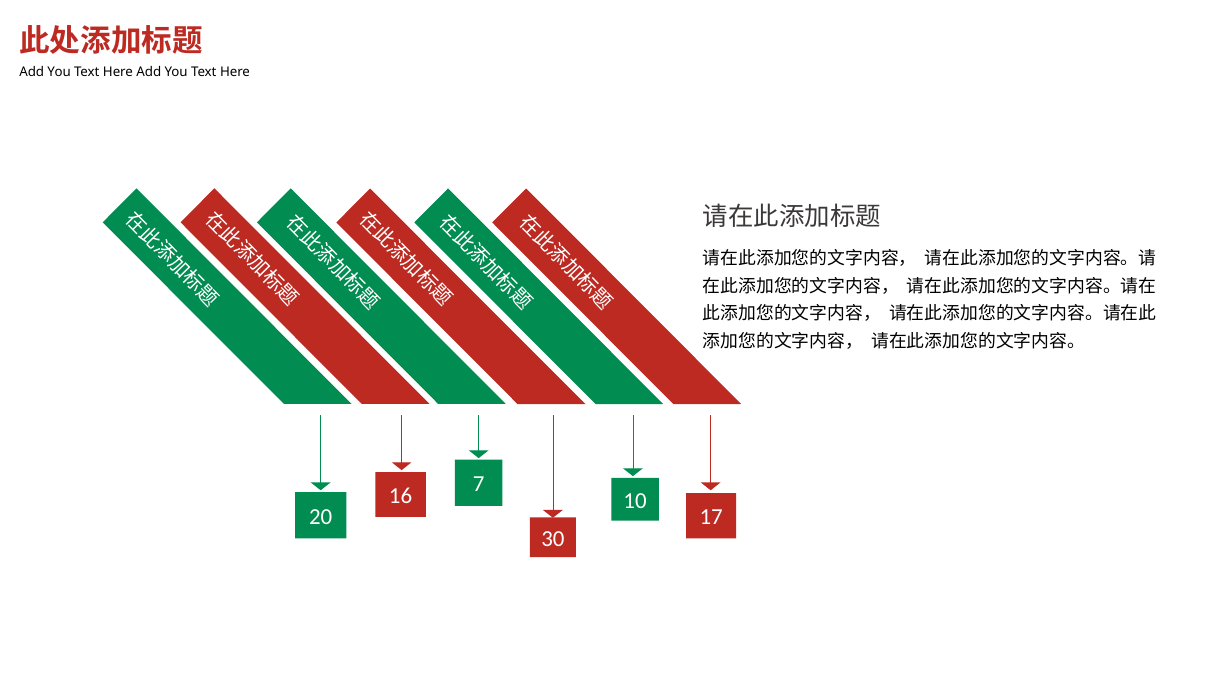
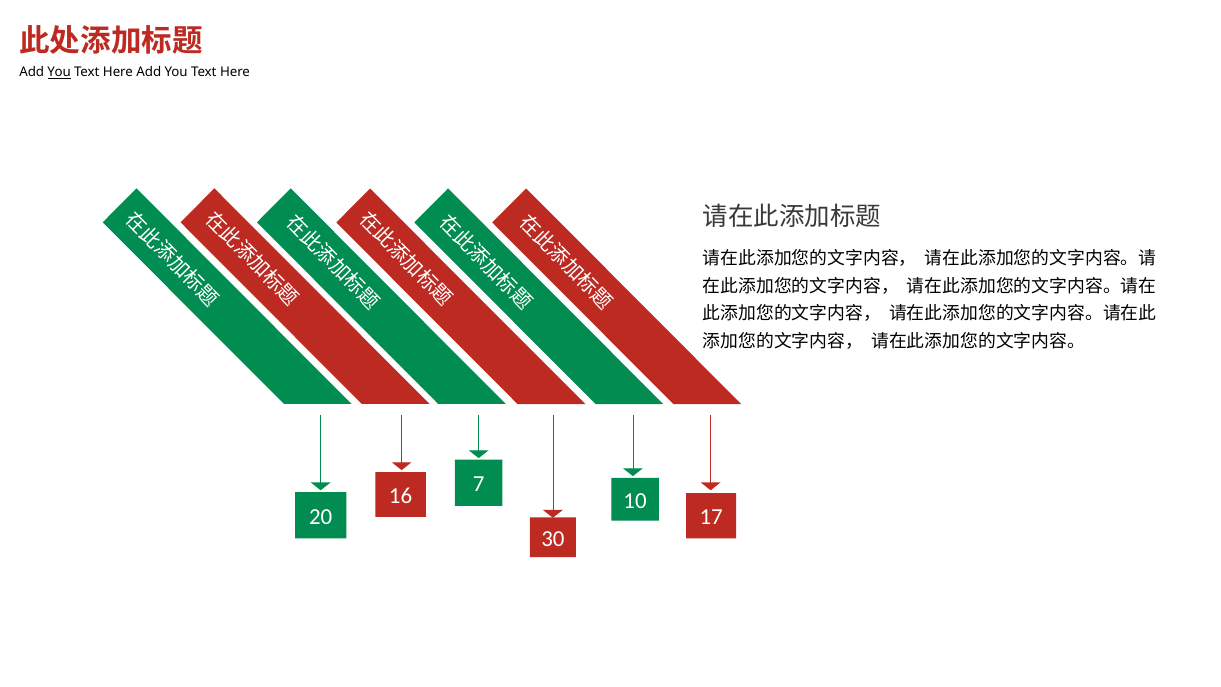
You underline: none -> present (59, 72)
